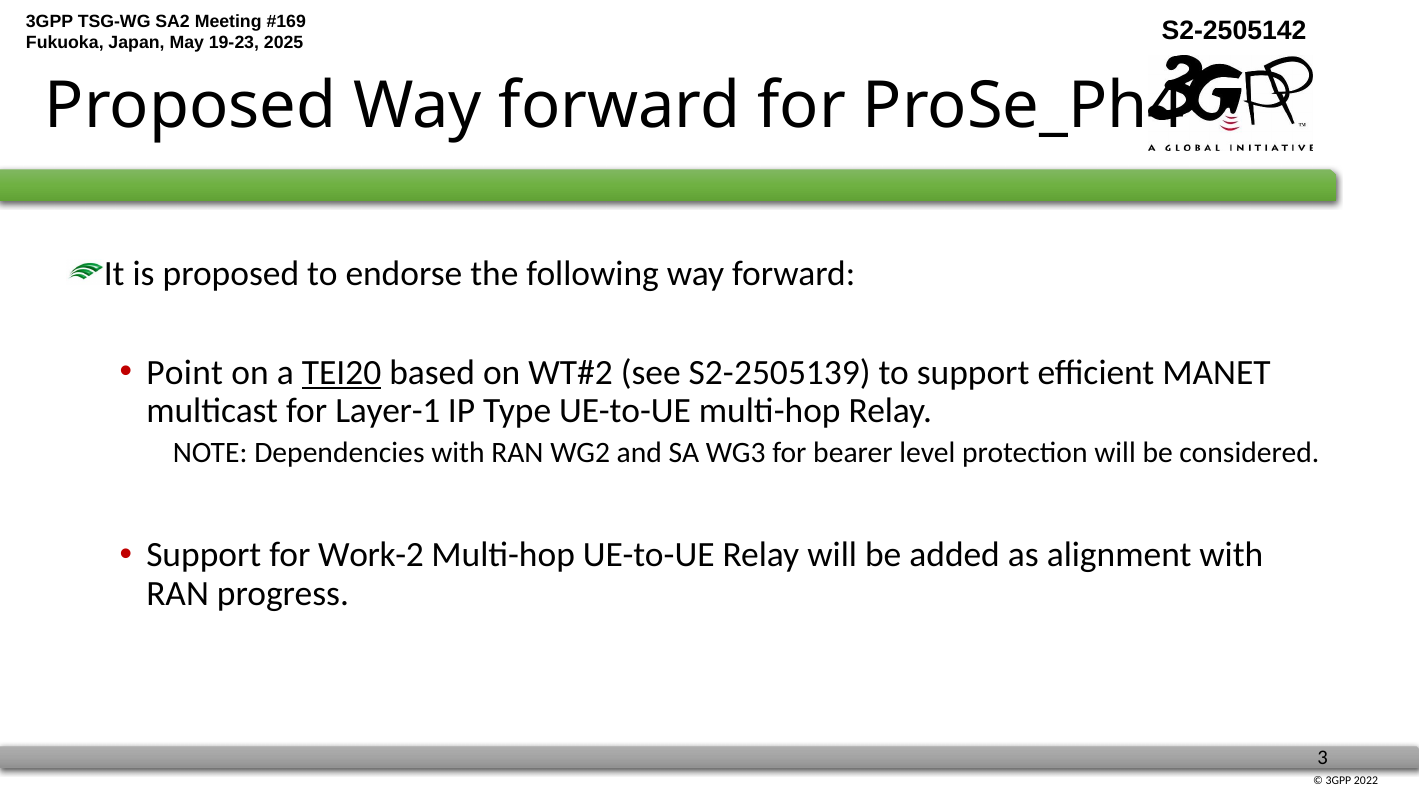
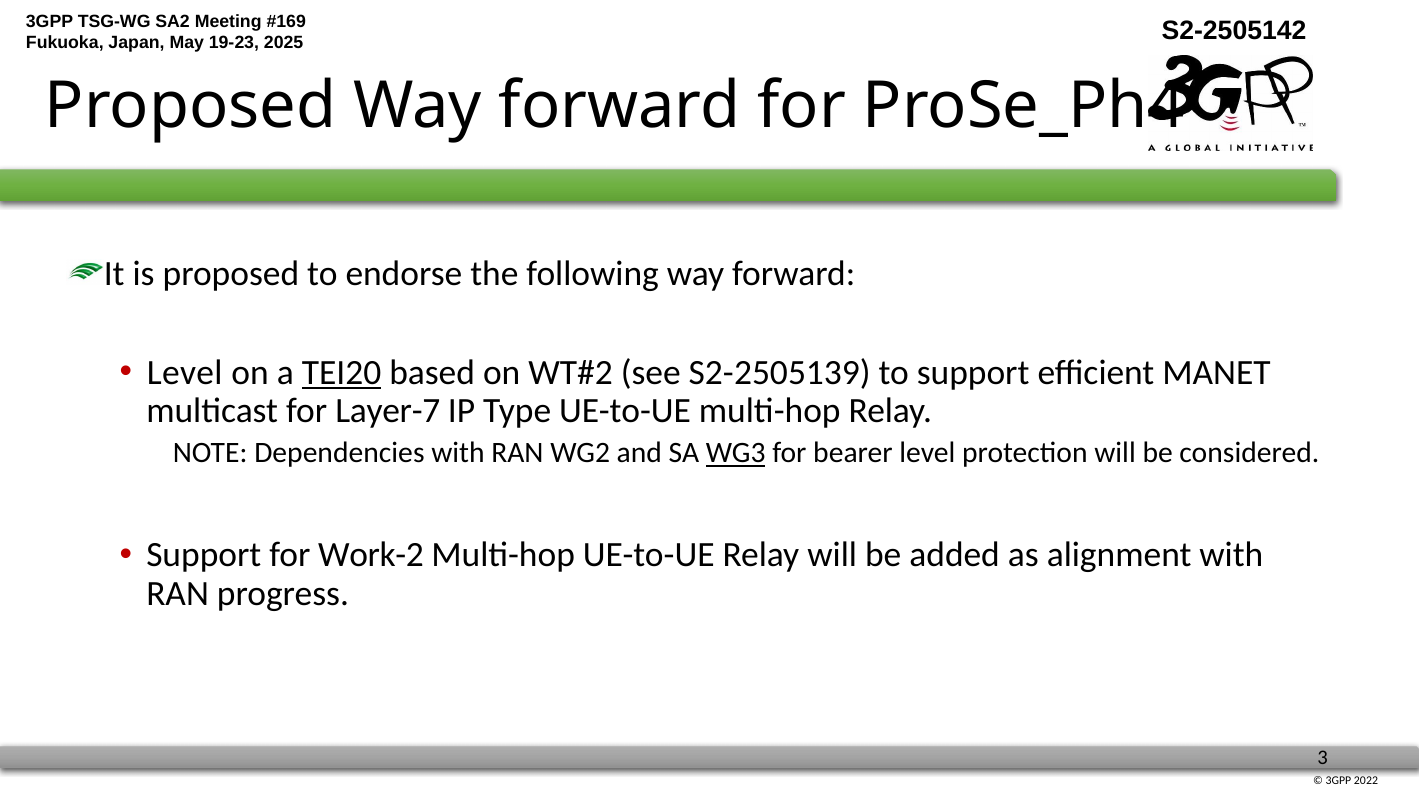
Point: Point -> Level (185, 372)
Layer-1: Layer-1 -> Layer-7 (388, 411)
WG3 underline: none -> present (736, 453)
